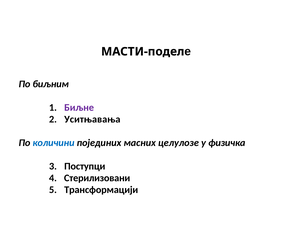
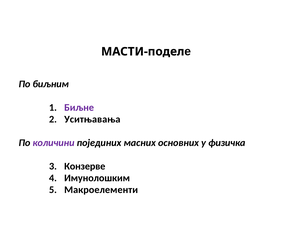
количини colour: blue -> purple (54, 143)
целулозе: целулозе -> основних (178, 143)
Поступци: Поступци -> Конзерве (85, 166)
Стерилизовани: Стерилизовани -> Имунолошким (97, 178)
Трансформацији: Трансформацији -> Макроелементи (101, 190)
